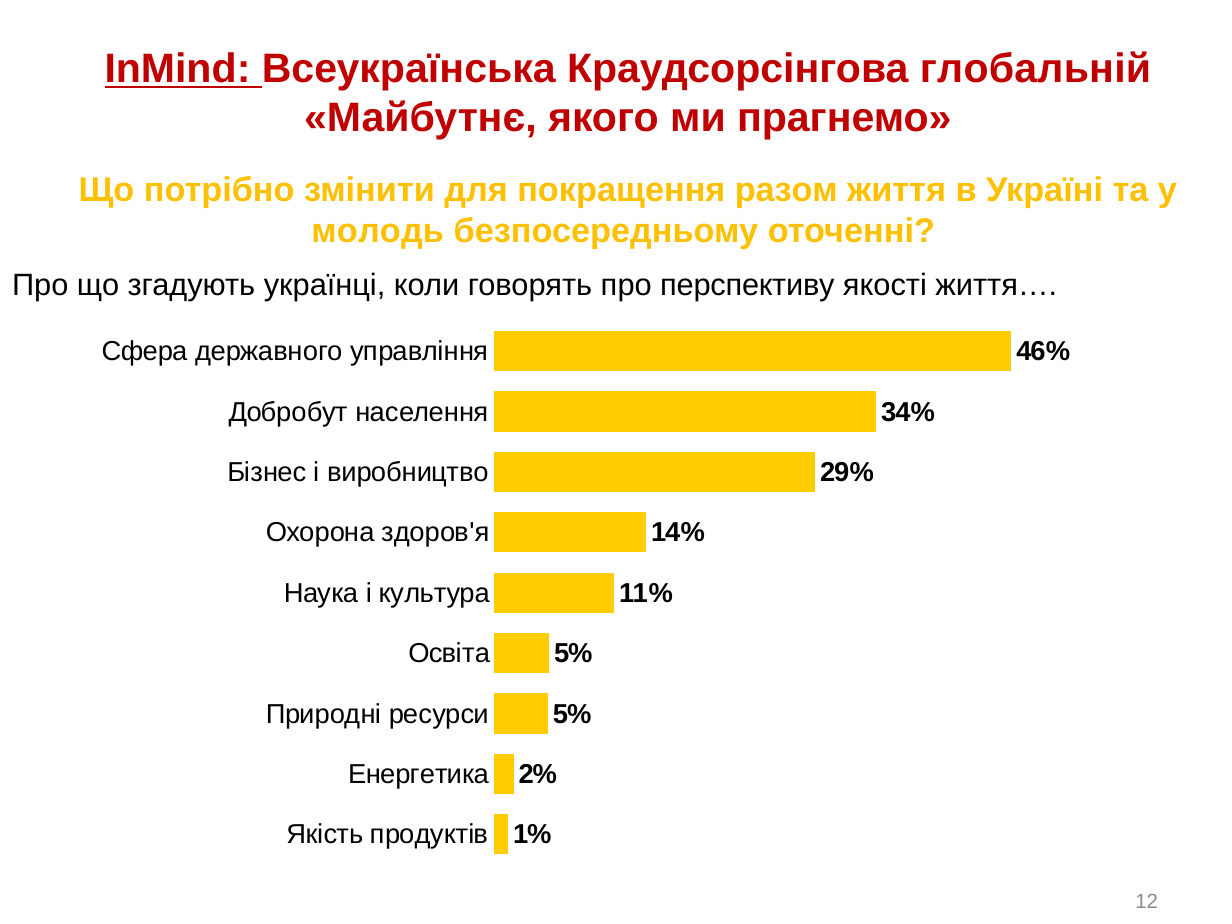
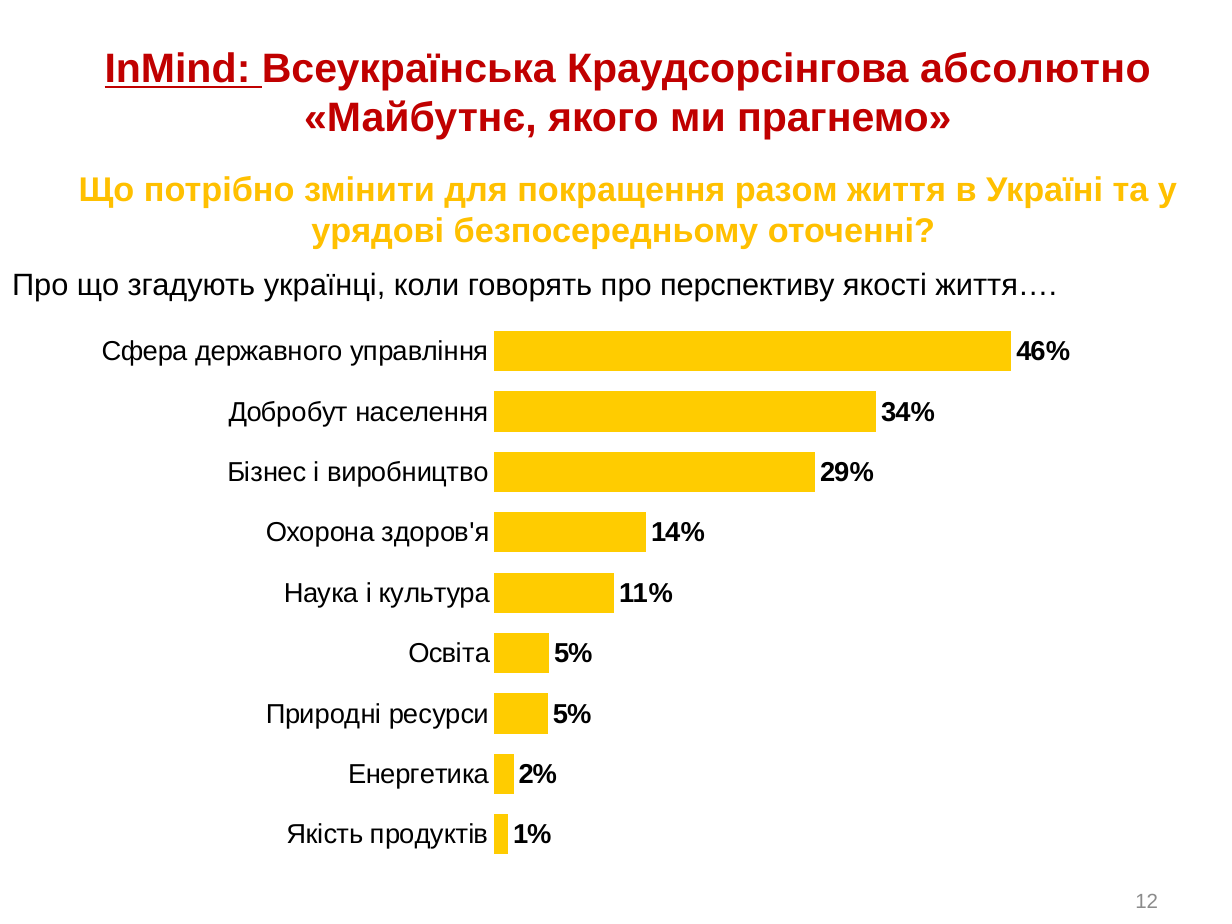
глобальній: глобальній -> абсолютно (1035, 69)
молодь: молодь -> урядові (378, 231)
